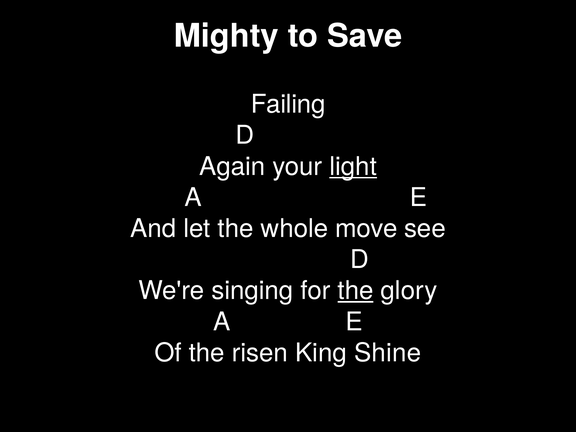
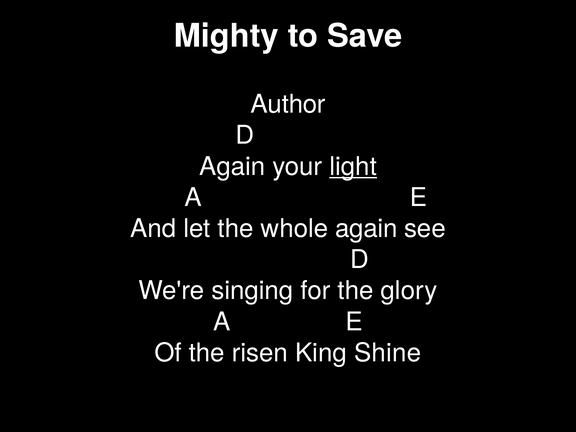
Failing: Failing -> Author (288, 104)
whole move: move -> again (366, 229)
the underline: present -> none (356, 291)
